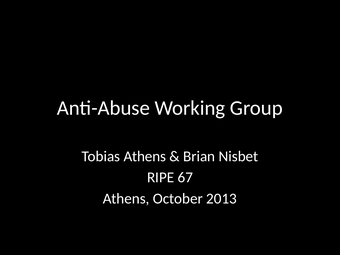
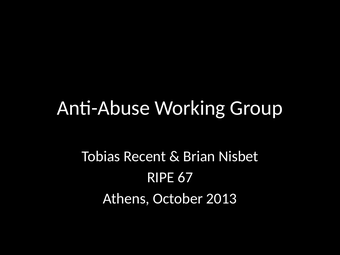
Tobias Athens: Athens -> Recent (145, 156)
